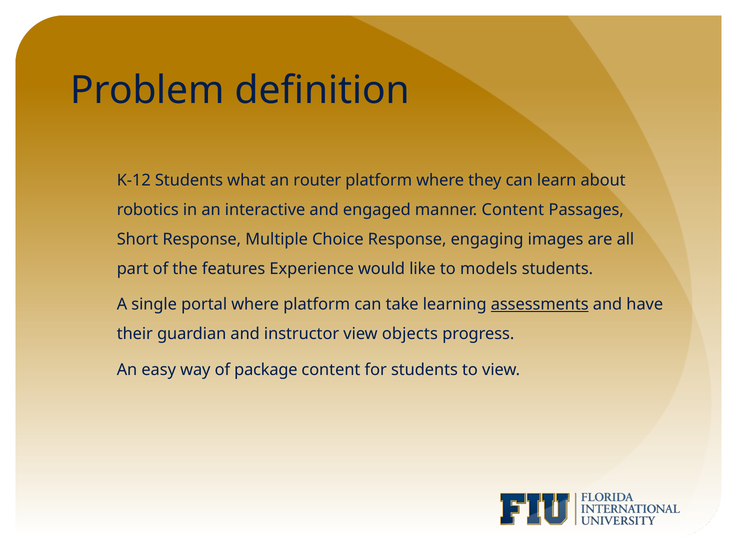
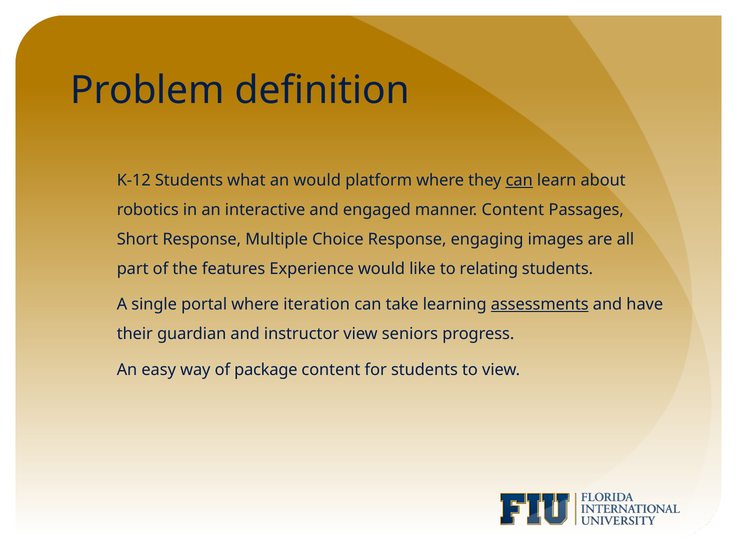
an router: router -> would (317, 180)
can underline: none -> present (519, 180)
models: models -> relating (489, 269)
where platform: platform -> iteration (317, 304)
objects: objects -> seniors (410, 334)
